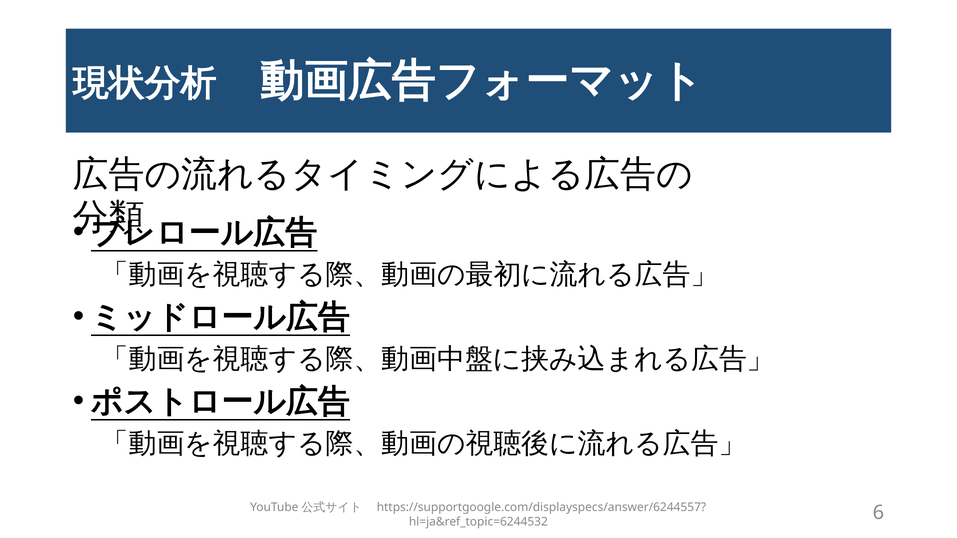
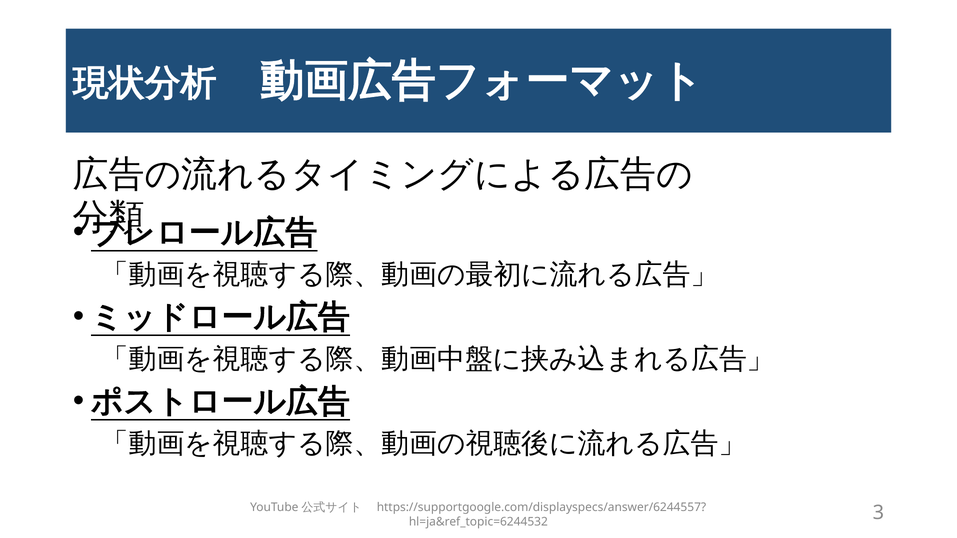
6: 6 -> 3 (878, 513)
